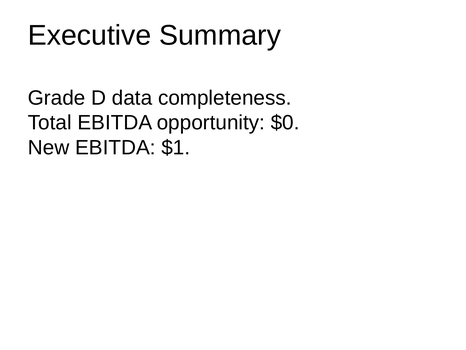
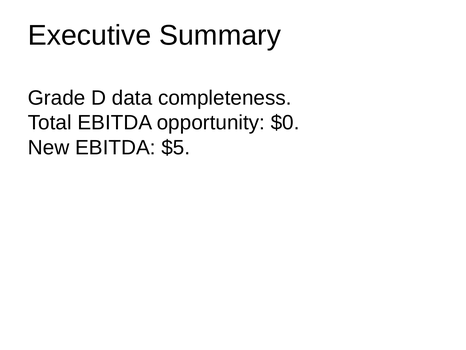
$1: $1 -> $5 (176, 147)
